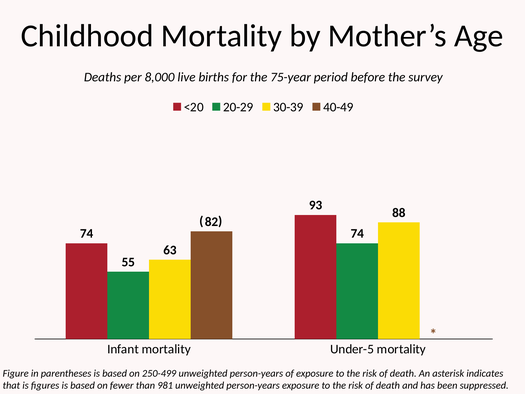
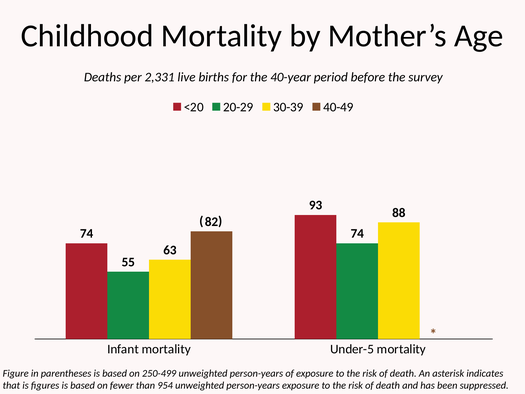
8,000: 8,000 -> 2,331 (160, 77)
75-year: 75-year -> 40-year (291, 77)
981: 981 -> 954 (165, 385)
